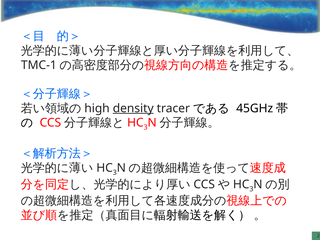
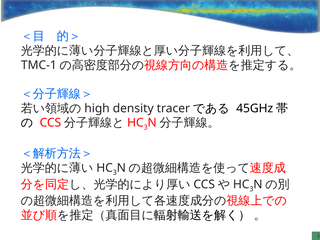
density underline: present -> none (133, 108)
